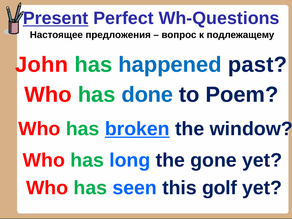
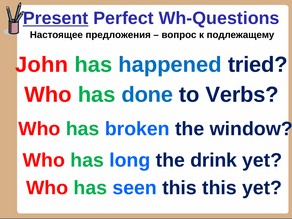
past: past -> tried (258, 65)
Poem: Poem -> Verbs (242, 95)
broken underline: present -> none (137, 129)
gone: gone -> drink (214, 160)
this golf: golf -> this (219, 188)
